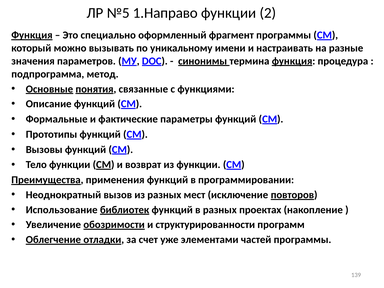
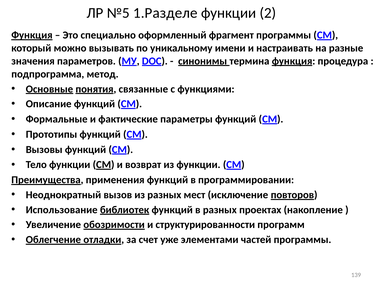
1.Направо: 1.Направо -> 1.Разделе (165, 13)
